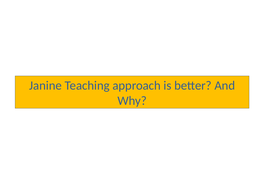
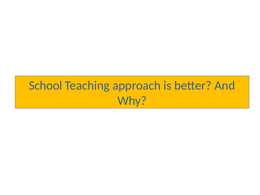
Janine: Janine -> School (46, 86)
